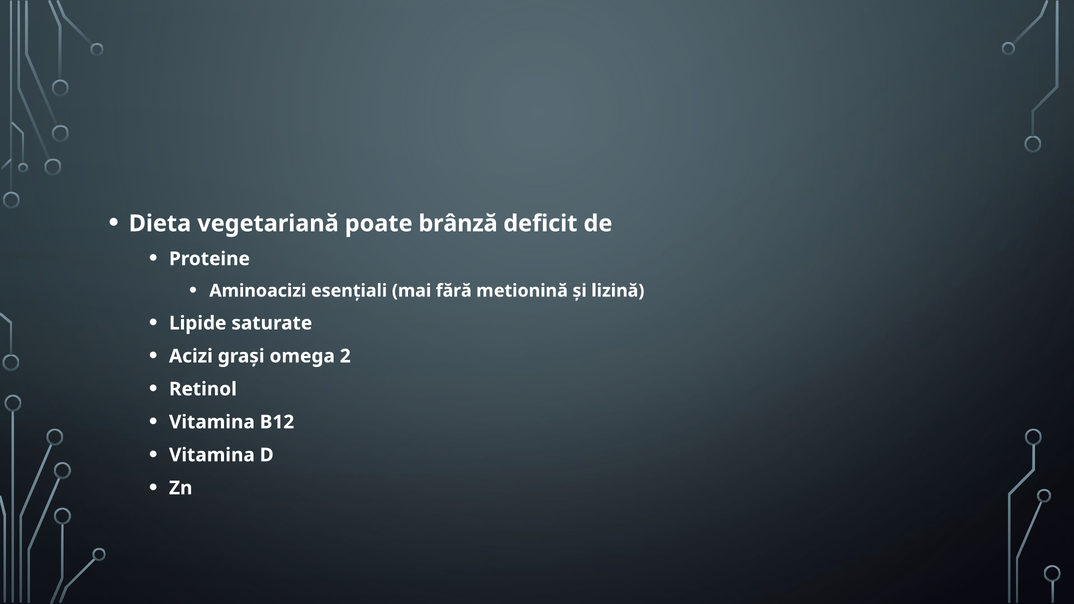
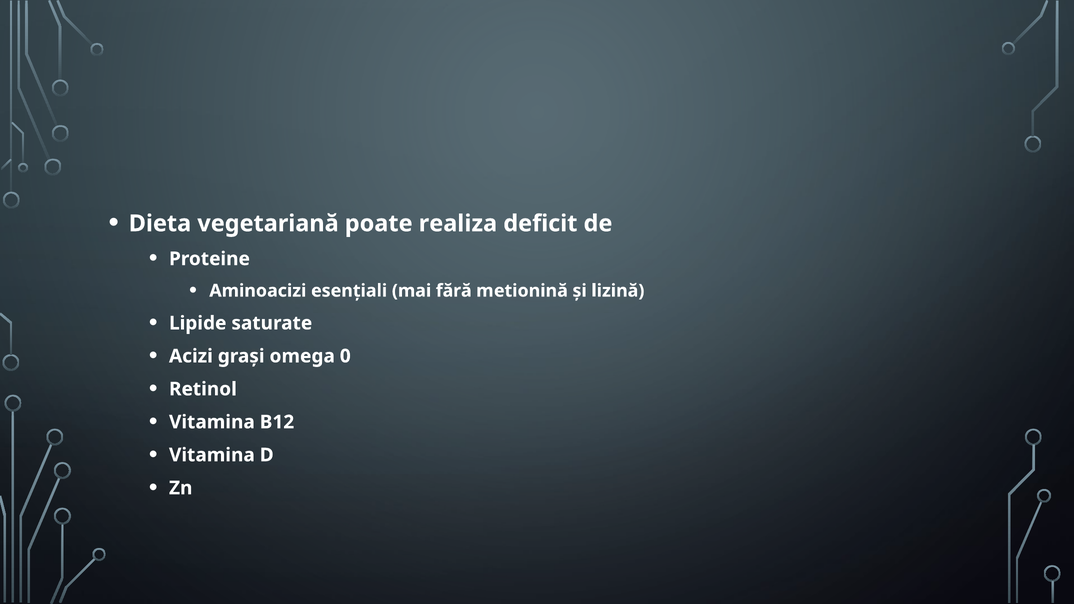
brânză: brânză -> realiza (458, 224)
2: 2 -> 0 (345, 356)
